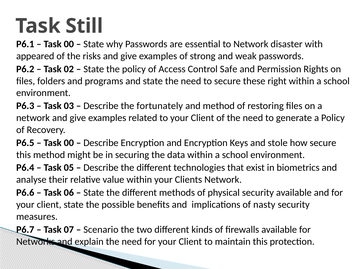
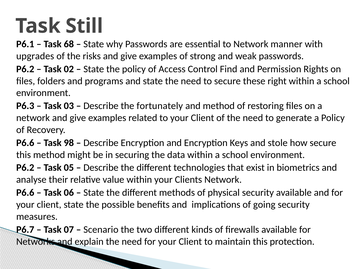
00: 00 -> 68 (69, 44)
disaster: disaster -> manner (287, 44)
appeared: appeared -> upgrades (35, 56)
Safe: Safe -> Find (229, 69)
P6.5: P6.5 -> P6.6 (25, 143)
00: 00 -> 98 (69, 143)
P6.4: P6.4 -> P6.2 (25, 167)
nasty: nasty -> going (264, 204)
